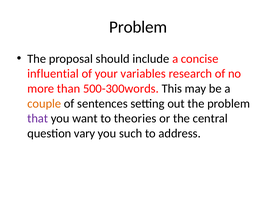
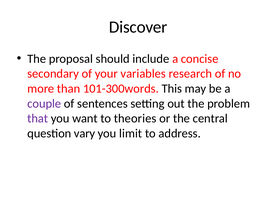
Problem: Problem -> Discover (138, 27)
influential: influential -> secondary (53, 74)
500-300words: 500-300words -> 101-300words (121, 89)
couple colour: orange -> purple (44, 104)
such: such -> limit (131, 133)
